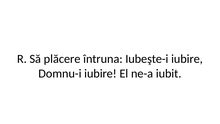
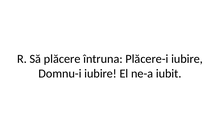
Iubeşte-i: Iubeşte-i -> Plăcere-i (147, 59)
